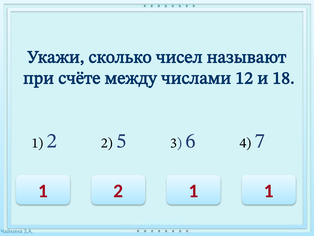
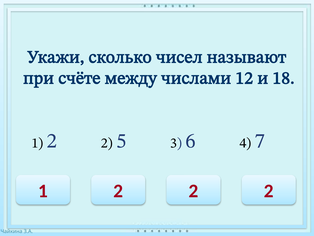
1: 1 -> 2 (194, 191)
1: 1 -> 2 (269, 191)
